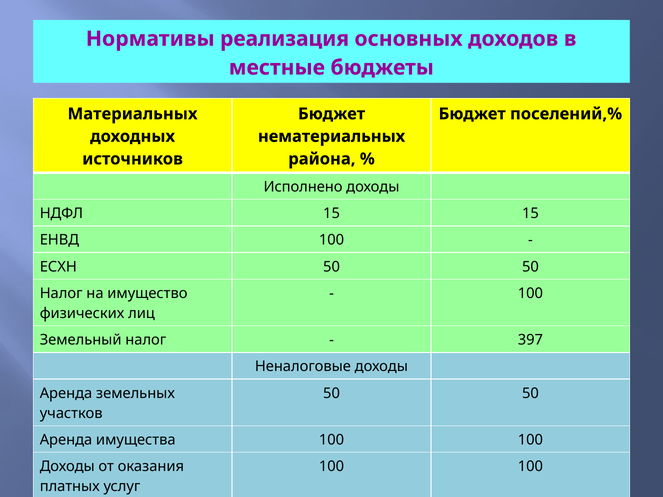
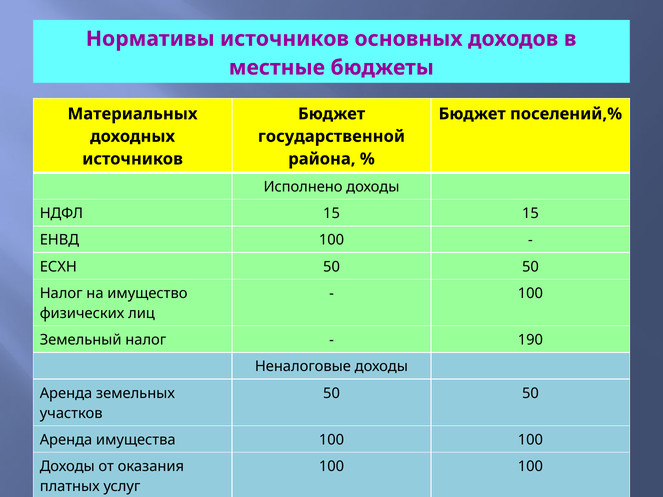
Нормативы реализация: реализация -> источников (285, 39)
нематериальных: нематериальных -> государственной (331, 136)
397: 397 -> 190 (530, 340)
